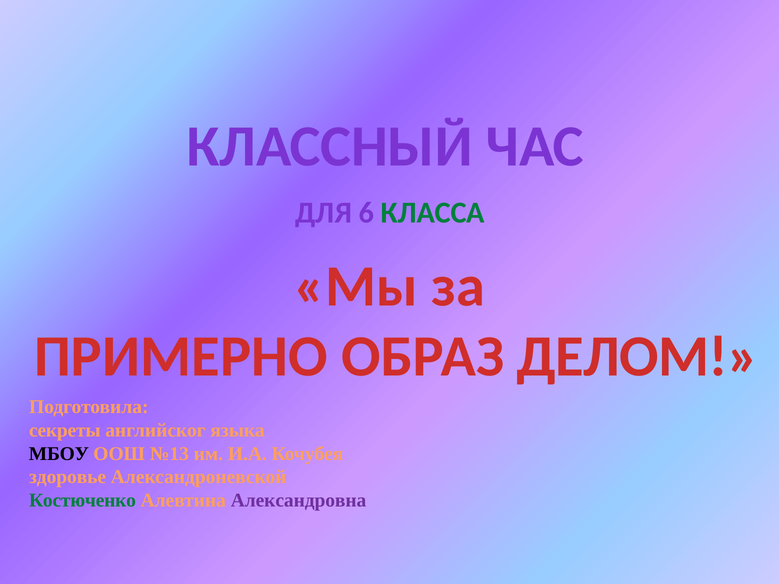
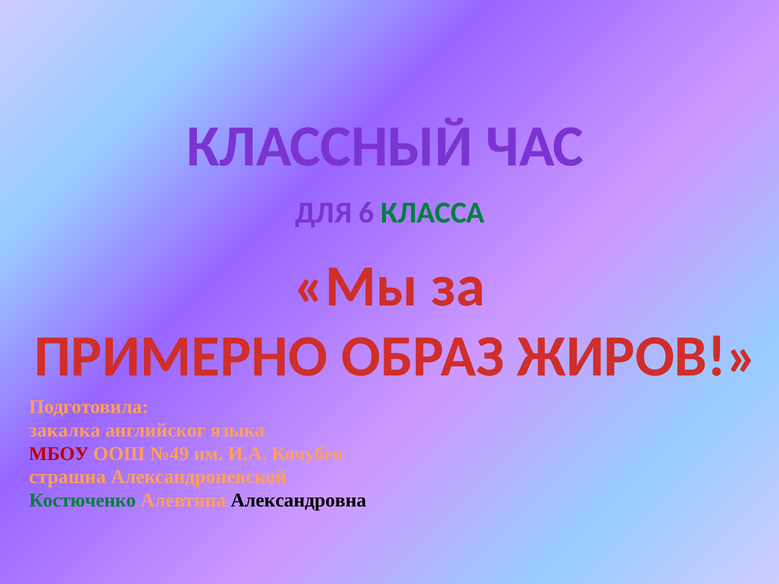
ДЕЛОМ: ДЕЛОМ -> ЖИРОВ (637, 357)
секреты: секреты -> закалка (65, 430)
МБОУ colour: black -> red (59, 454)
№13: №13 -> №49 (169, 454)
здоровье: здоровье -> страшна (68, 477)
Александровна colour: purple -> black (299, 501)
